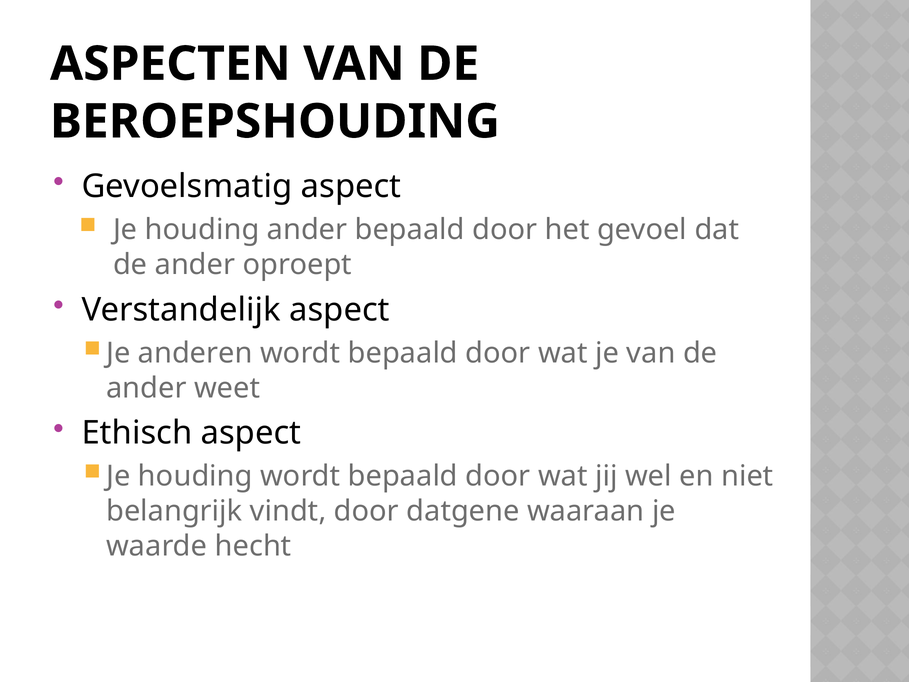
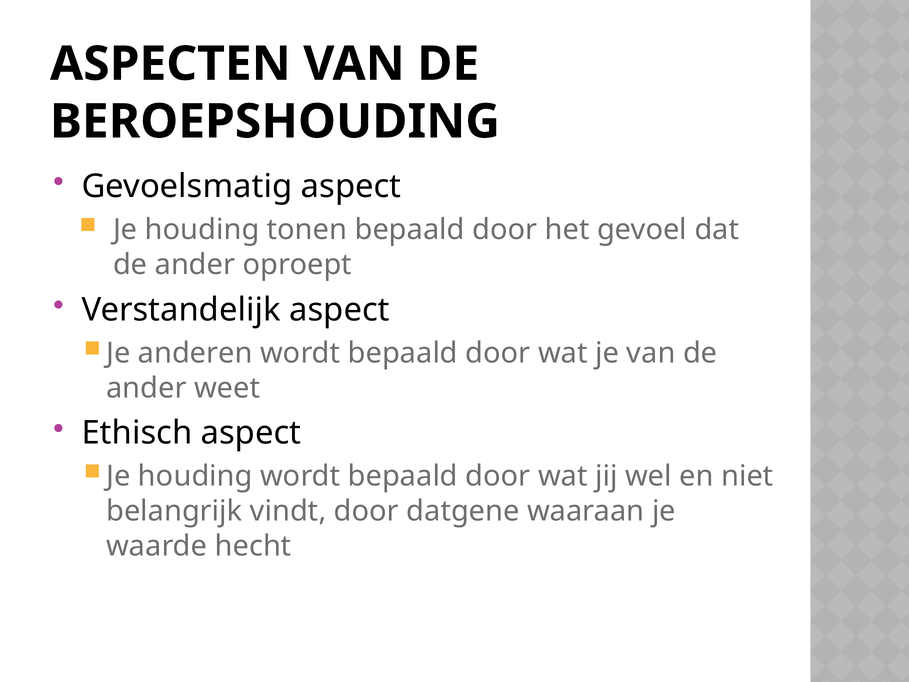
houding ander: ander -> tonen (307, 230)
